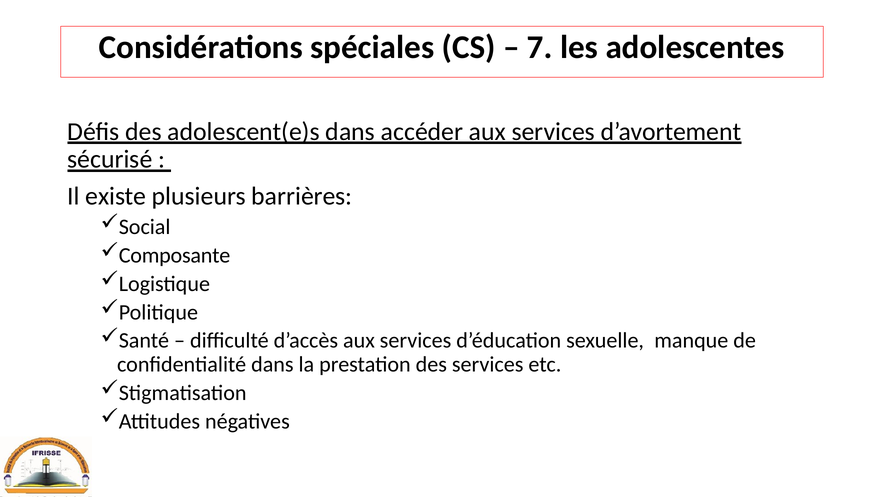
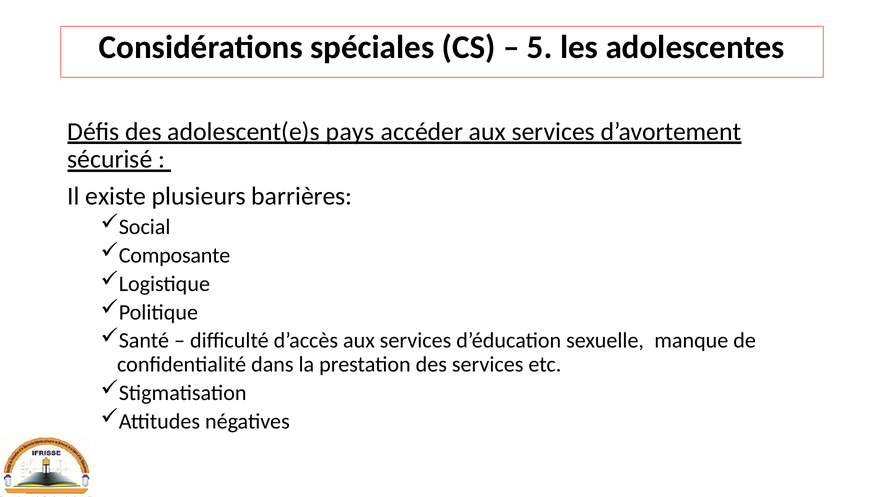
7: 7 -> 5 (540, 47)
adolescent(e)s dans: dans -> pays (350, 132)
